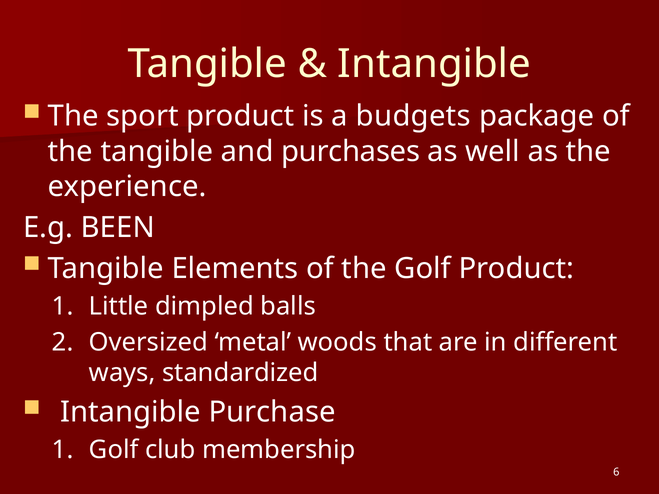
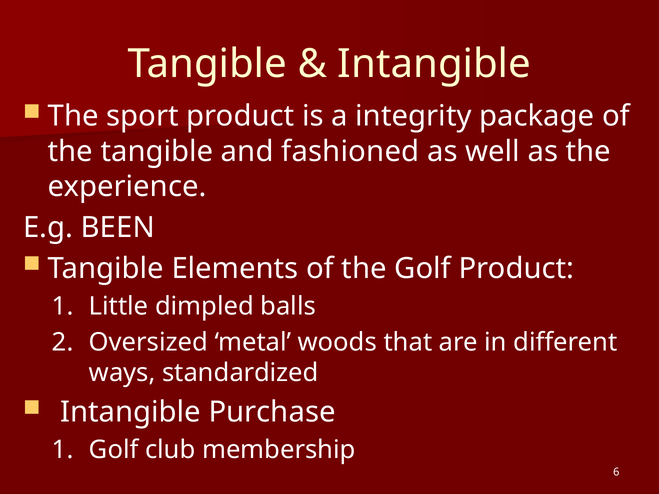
budgets: budgets -> integrity (413, 116)
purchases: purchases -> fashioned (350, 151)
